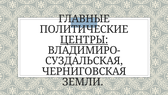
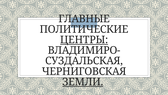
ЗЕМЛИ underline: none -> present (83, 81)
